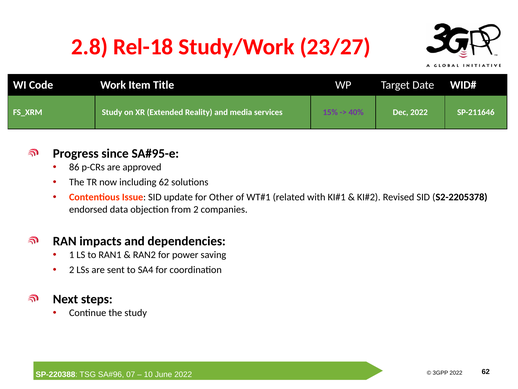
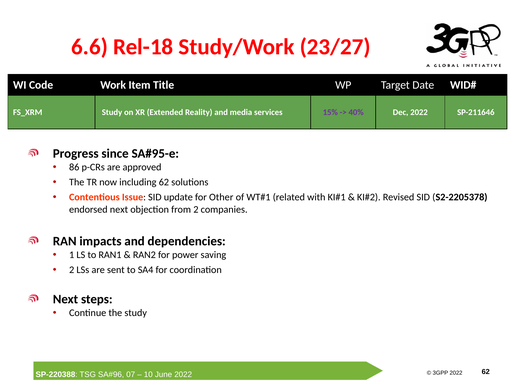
2.8: 2.8 -> 6.6 (90, 47)
endorsed data: data -> next (119, 209)
